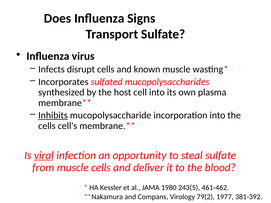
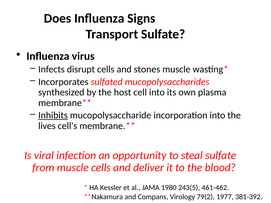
known: known -> stones (147, 69)
cells: cells -> lives (47, 126)
viral underline: present -> none (44, 155)
